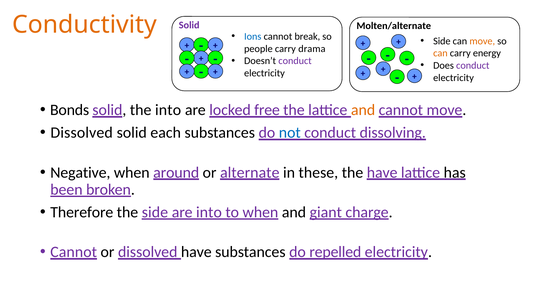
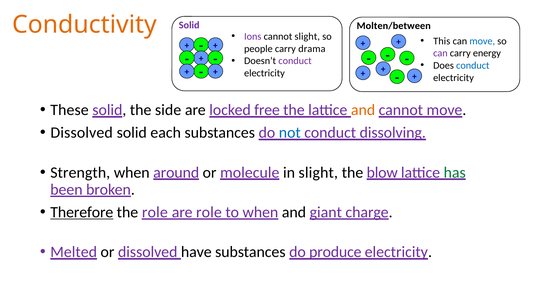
Molten/alternate: Molten/alternate -> Molten/between (394, 26)
Ions colour: blue -> purple (253, 37)
cannot break: break -> slight (307, 37)
Side: Side -> This (442, 41)
move colour: orange -> blue (482, 41)
can colour: orange -> purple (440, 53)
conduct colour: purple -> blue (473, 66)
Bonds: Bonds -> These (69, 110)
the into: into -> side (168, 110)
Negative: Negative -> Strength (80, 173)
alternate: alternate -> molecule (250, 173)
in these: these -> slight (318, 173)
the have: have -> blow (382, 173)
has colour: black -> green (455, 173)
Therefore underline: none -> present (82, 213)
the side: side -> role (155, 213)
are into: into -> role (209, 213)
Cannot: Cannot -> Melted (74, 252)
repelled: repelled -> produce (335, 252)
